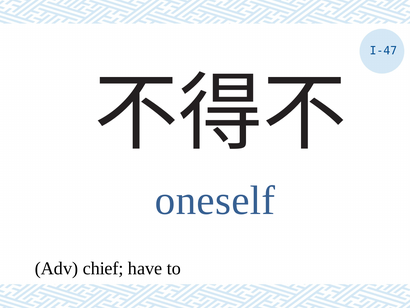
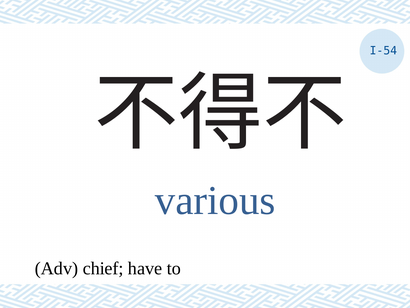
I-47: I-47 -> I-54 (383, 51)
oneself: oneself -> various (215, 200)
